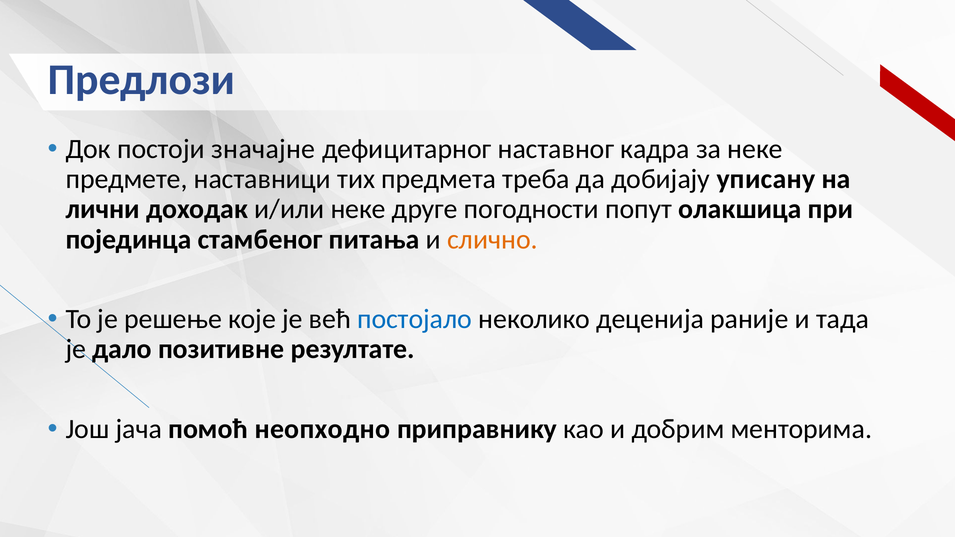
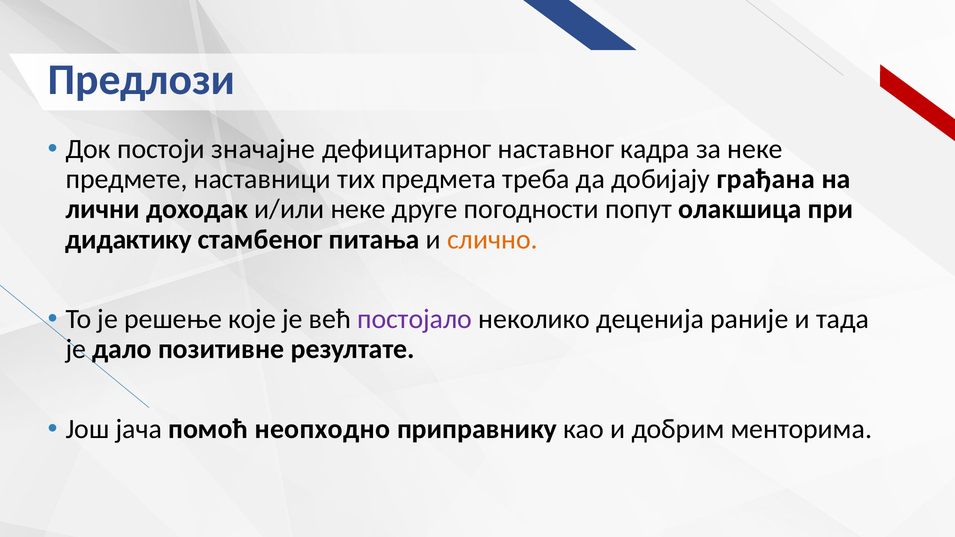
уписану: уписану -> грађана (766, 179)
појединца: појединца -> дидактику (129, 239)
постојало colour: blue -> purple (415, 319)
